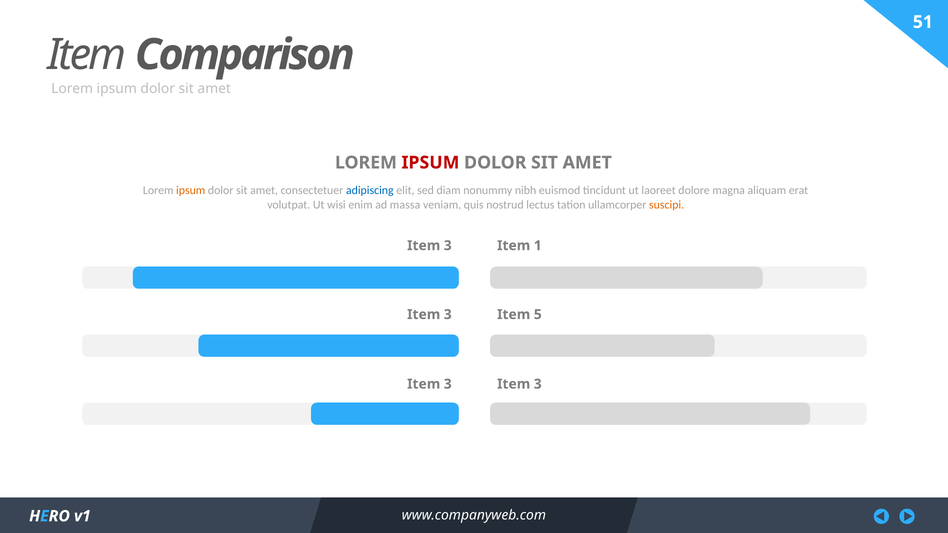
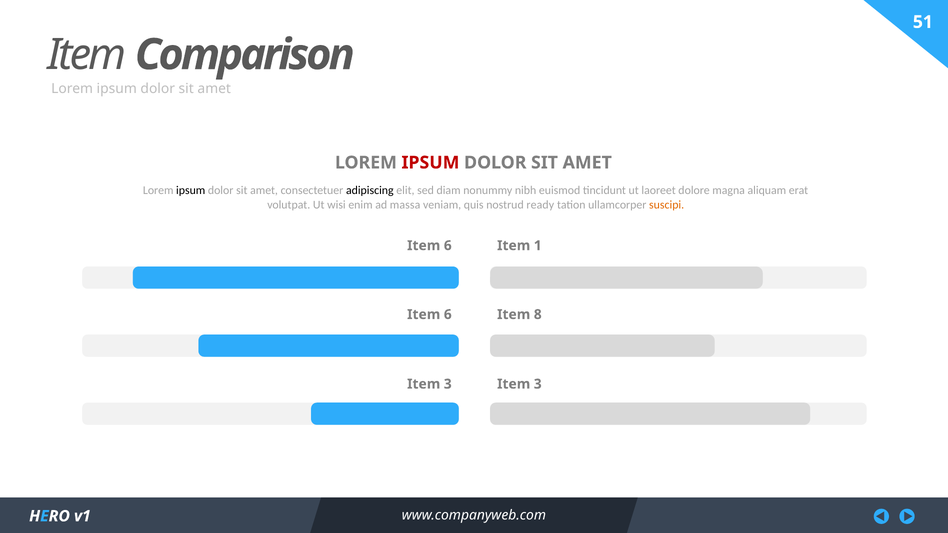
ipsum colour: orange -> black (191, 191)
adipiscing colour: blue -> black (370, 191)
lectus: lectus -> ready (540, 205)
3: 3 -> 6 (448, 246)
3: 3 -> 6 (448, 315)
5: 5 -> 8 (538, 315)
